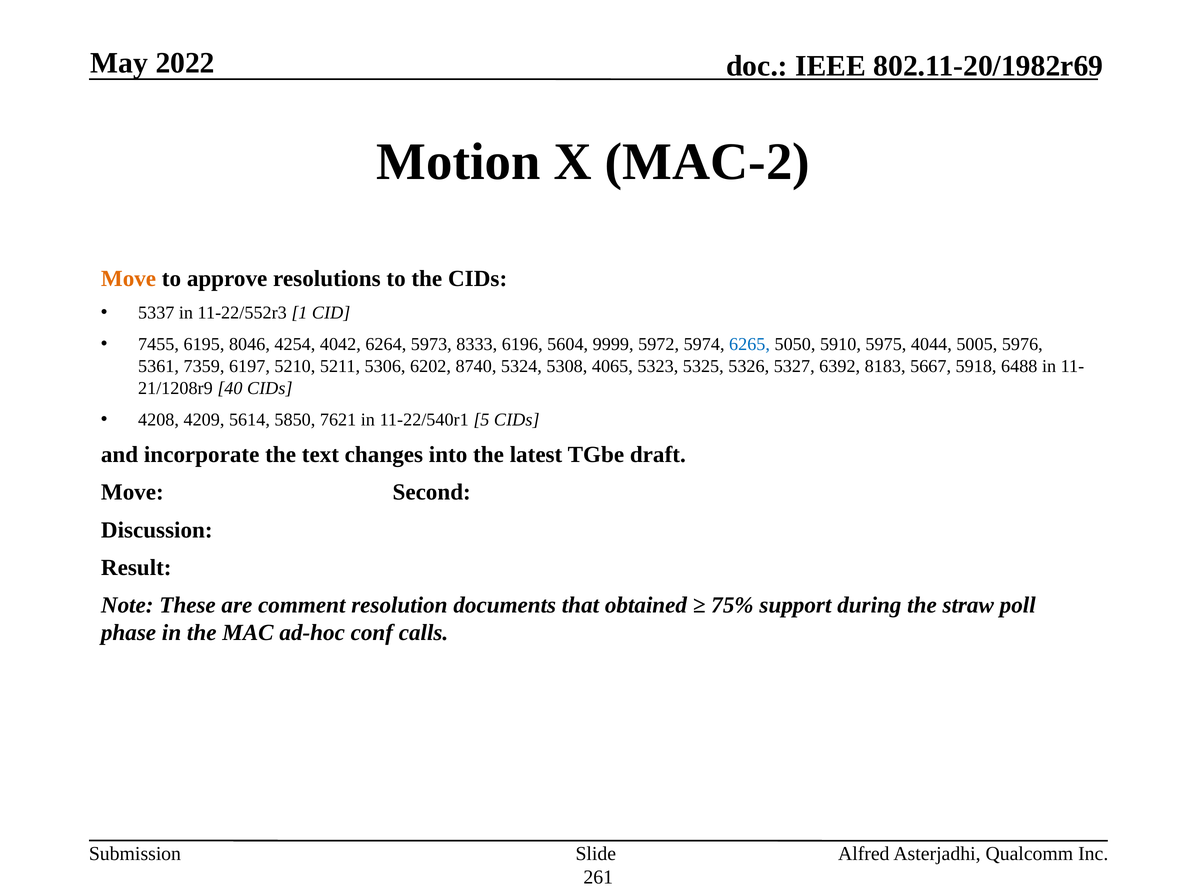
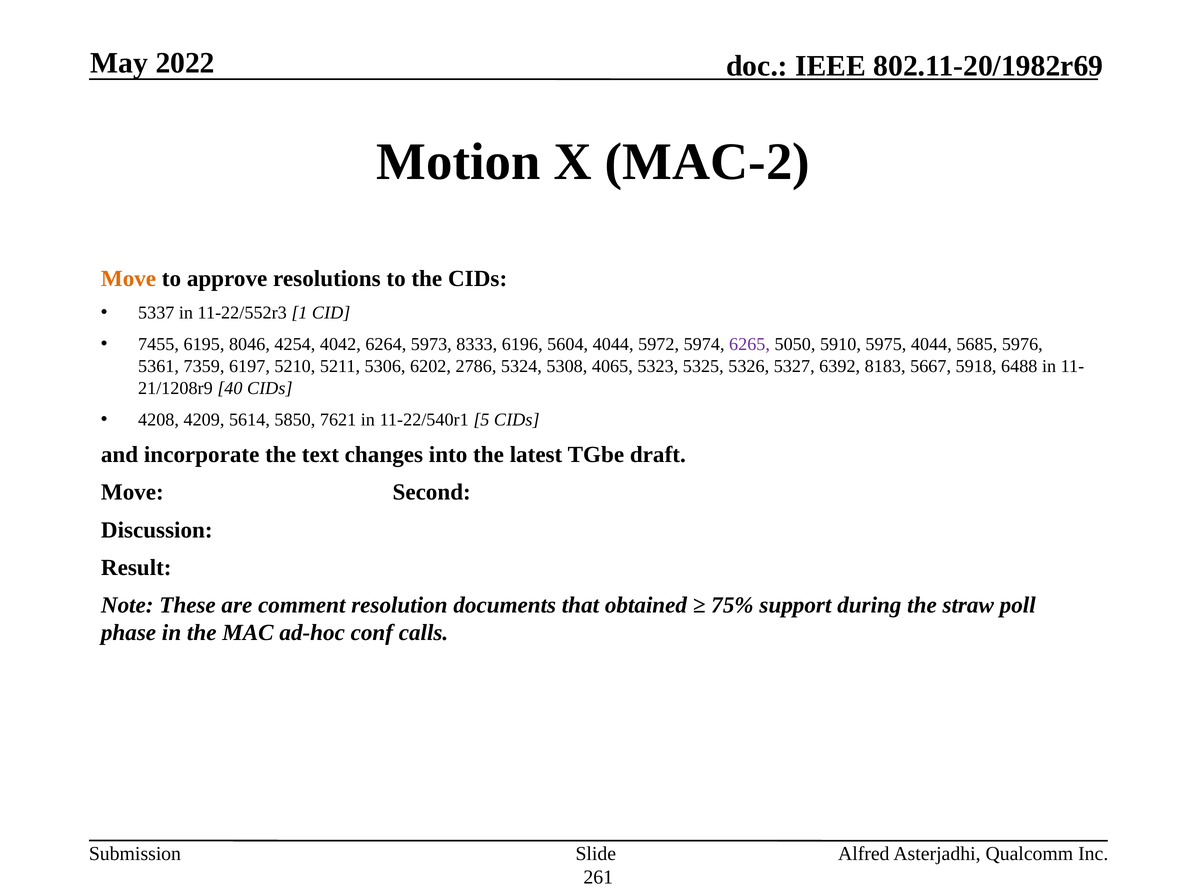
5604 9999: 9999 -> 4044 (613, 345)
6265 colour: blue -> purple (750, 345)
5005: 5005 -> 5685 (977, 345)
8740: 8740 -> 2786 (476, 366)
